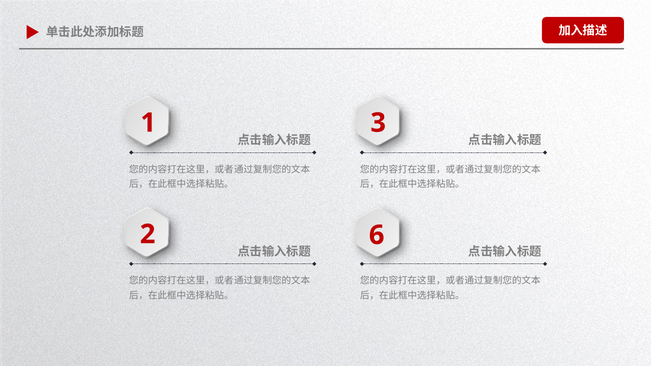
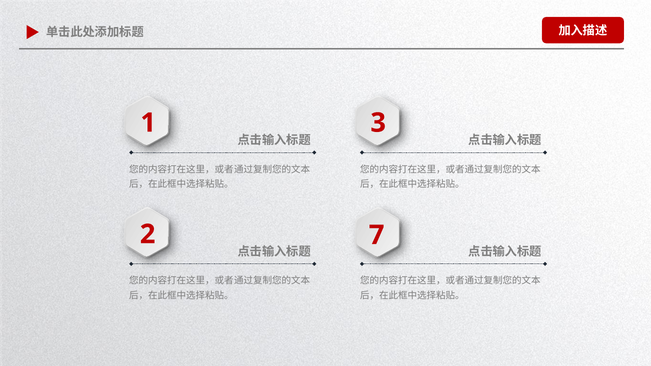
6: 6 -> 7 (377, 235)
